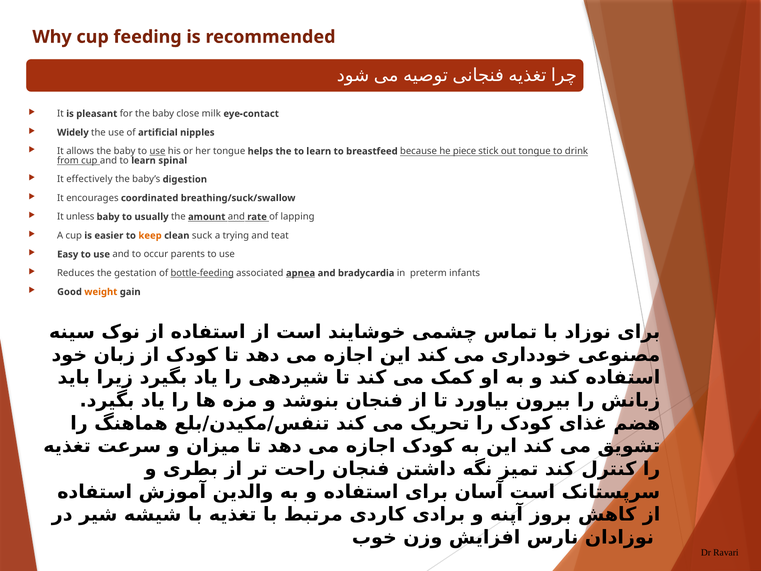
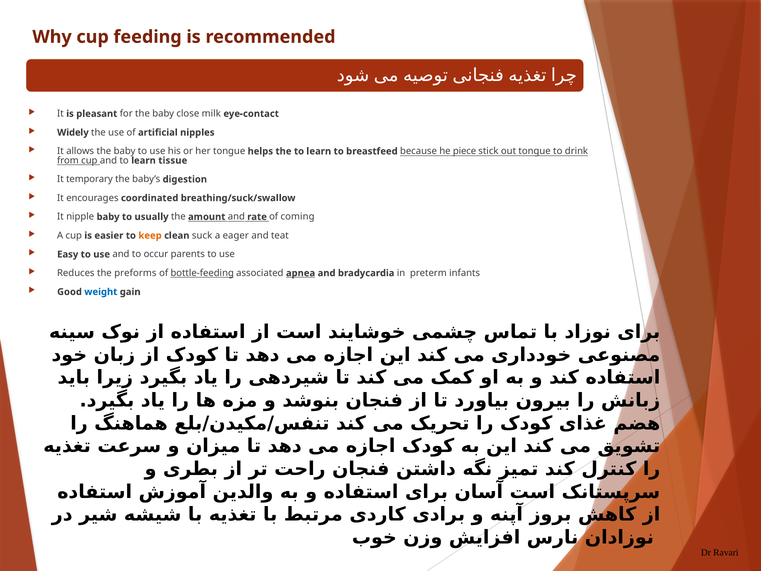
use underline: present -> none (157, 151)
spinal: spinal -> tissue (173, 160)
effectively: effectively -> temporary (89, 179)
unless: unless -> nipple (80, 217)
lapping: lapping -> coming (298, 217)
trying: trying -> eager (236, 235)
gestation: gestation -> preforms (135, 273)
weight colour: orange -> blue (101, 292)
